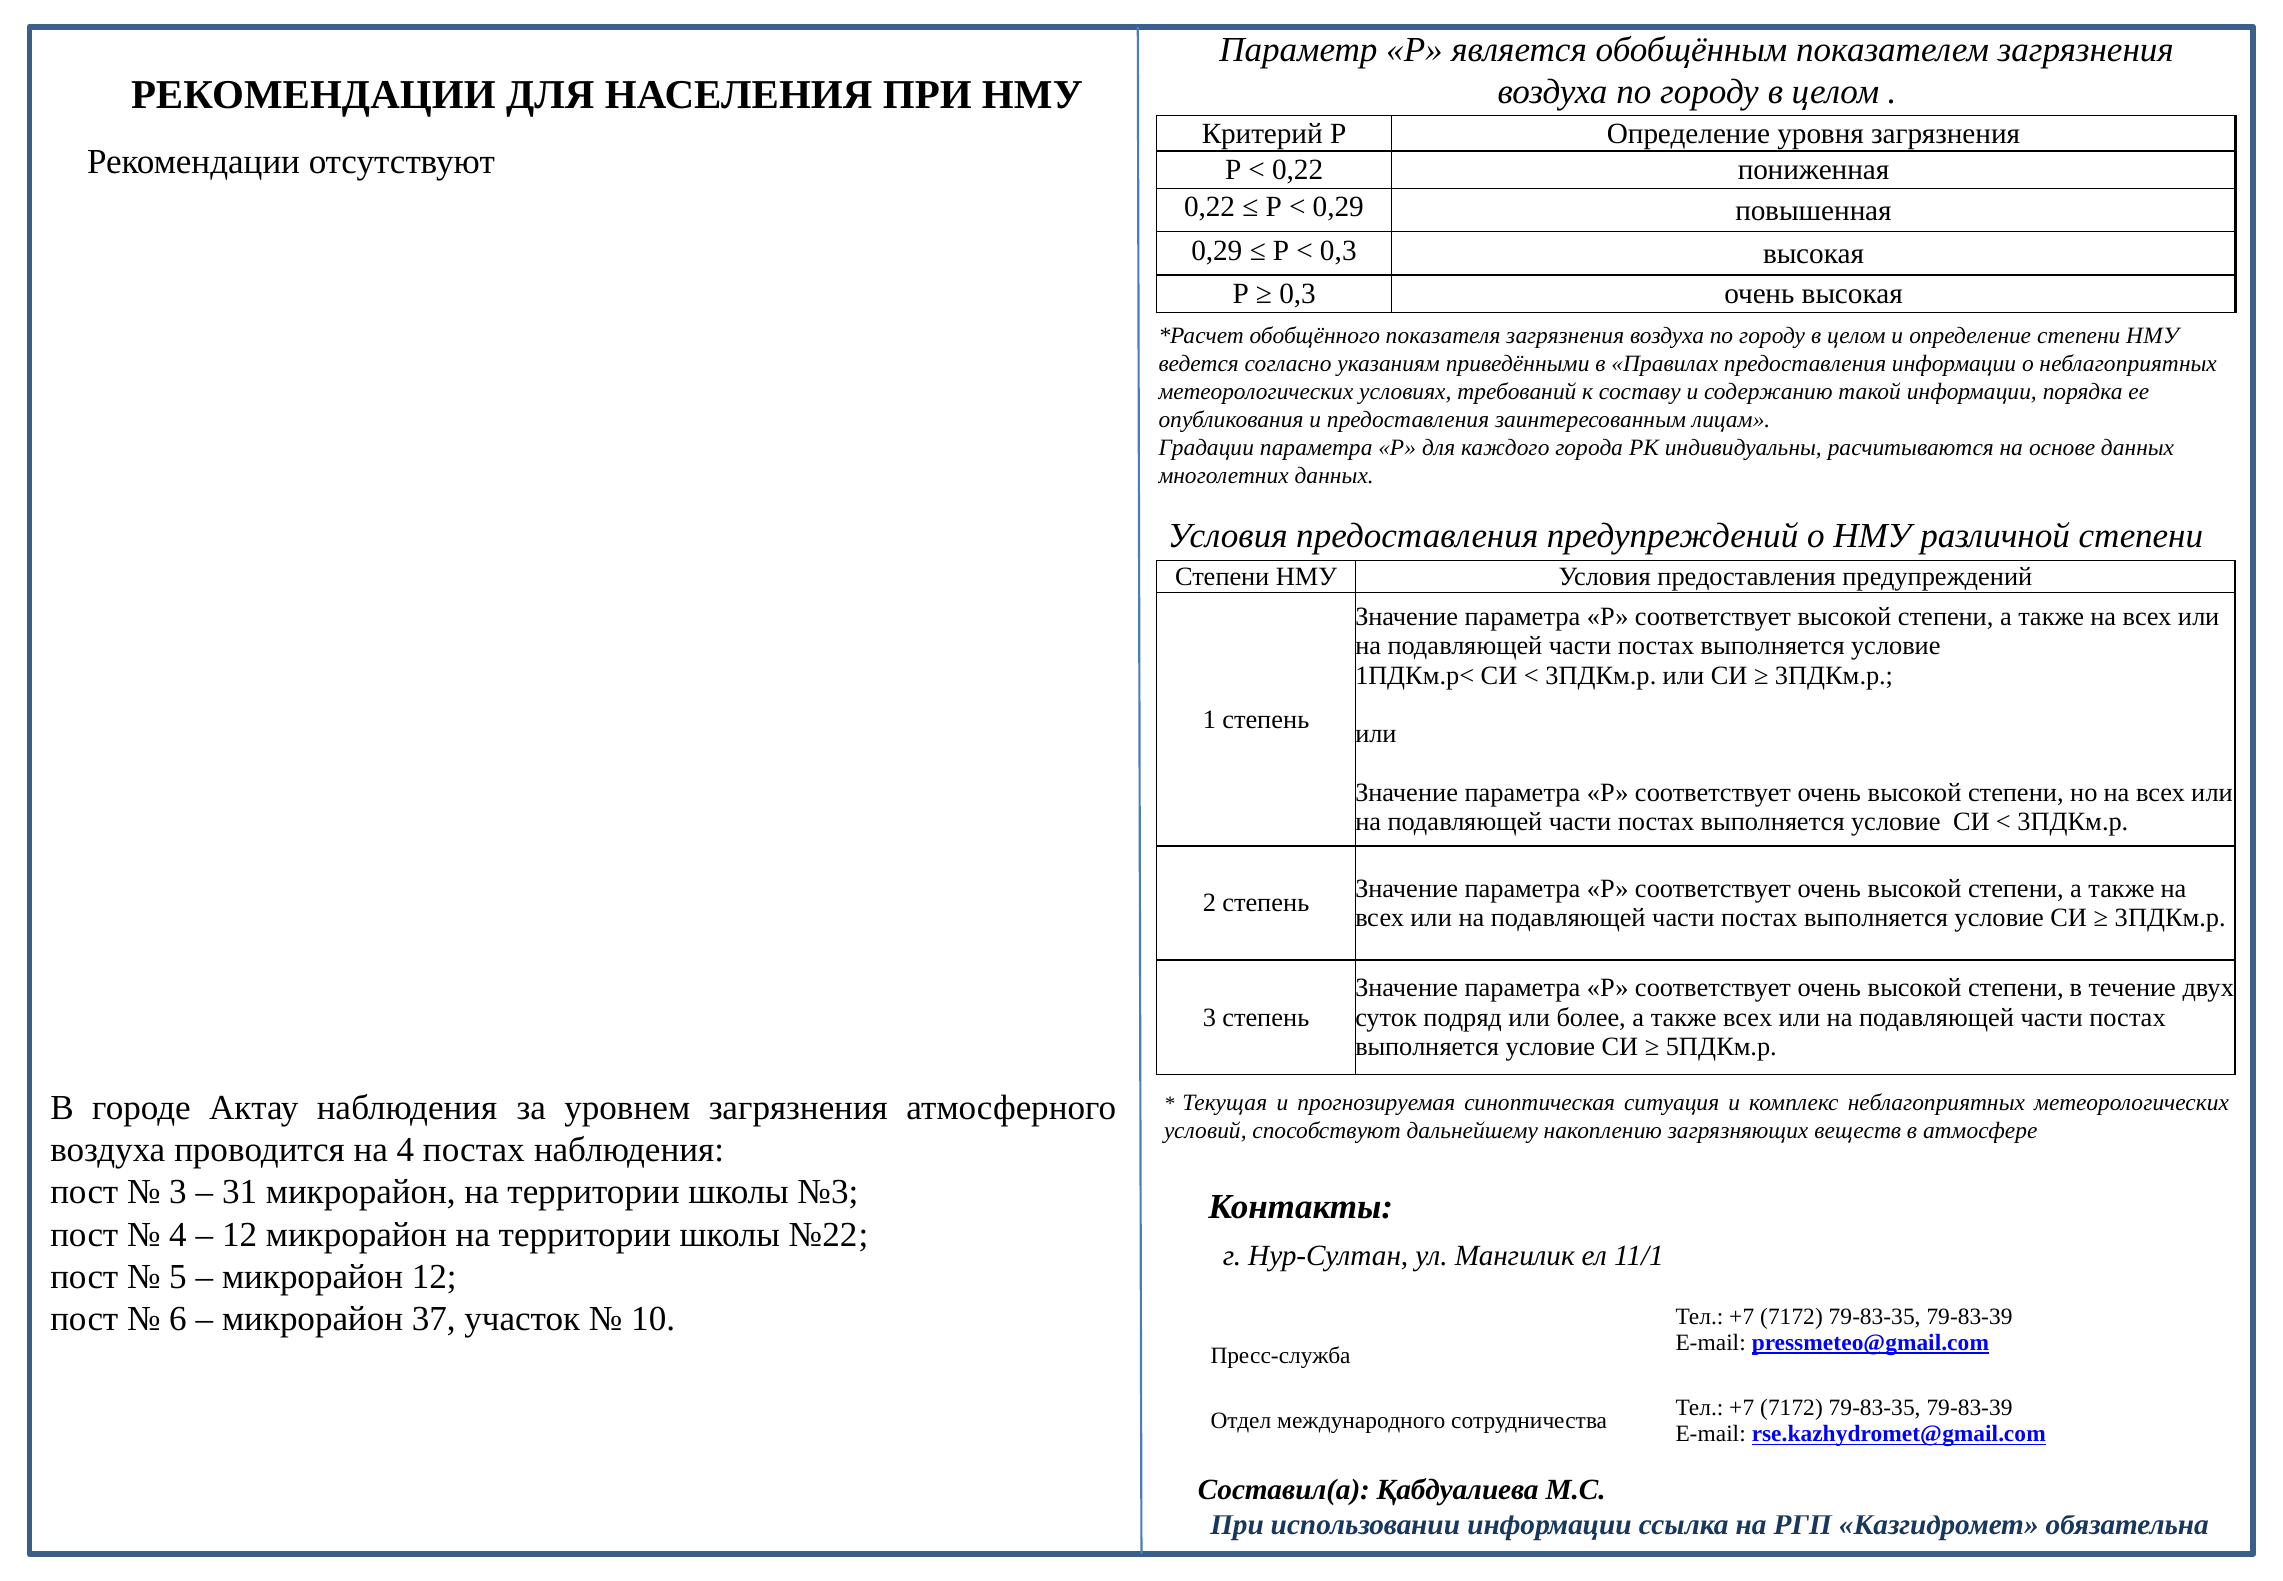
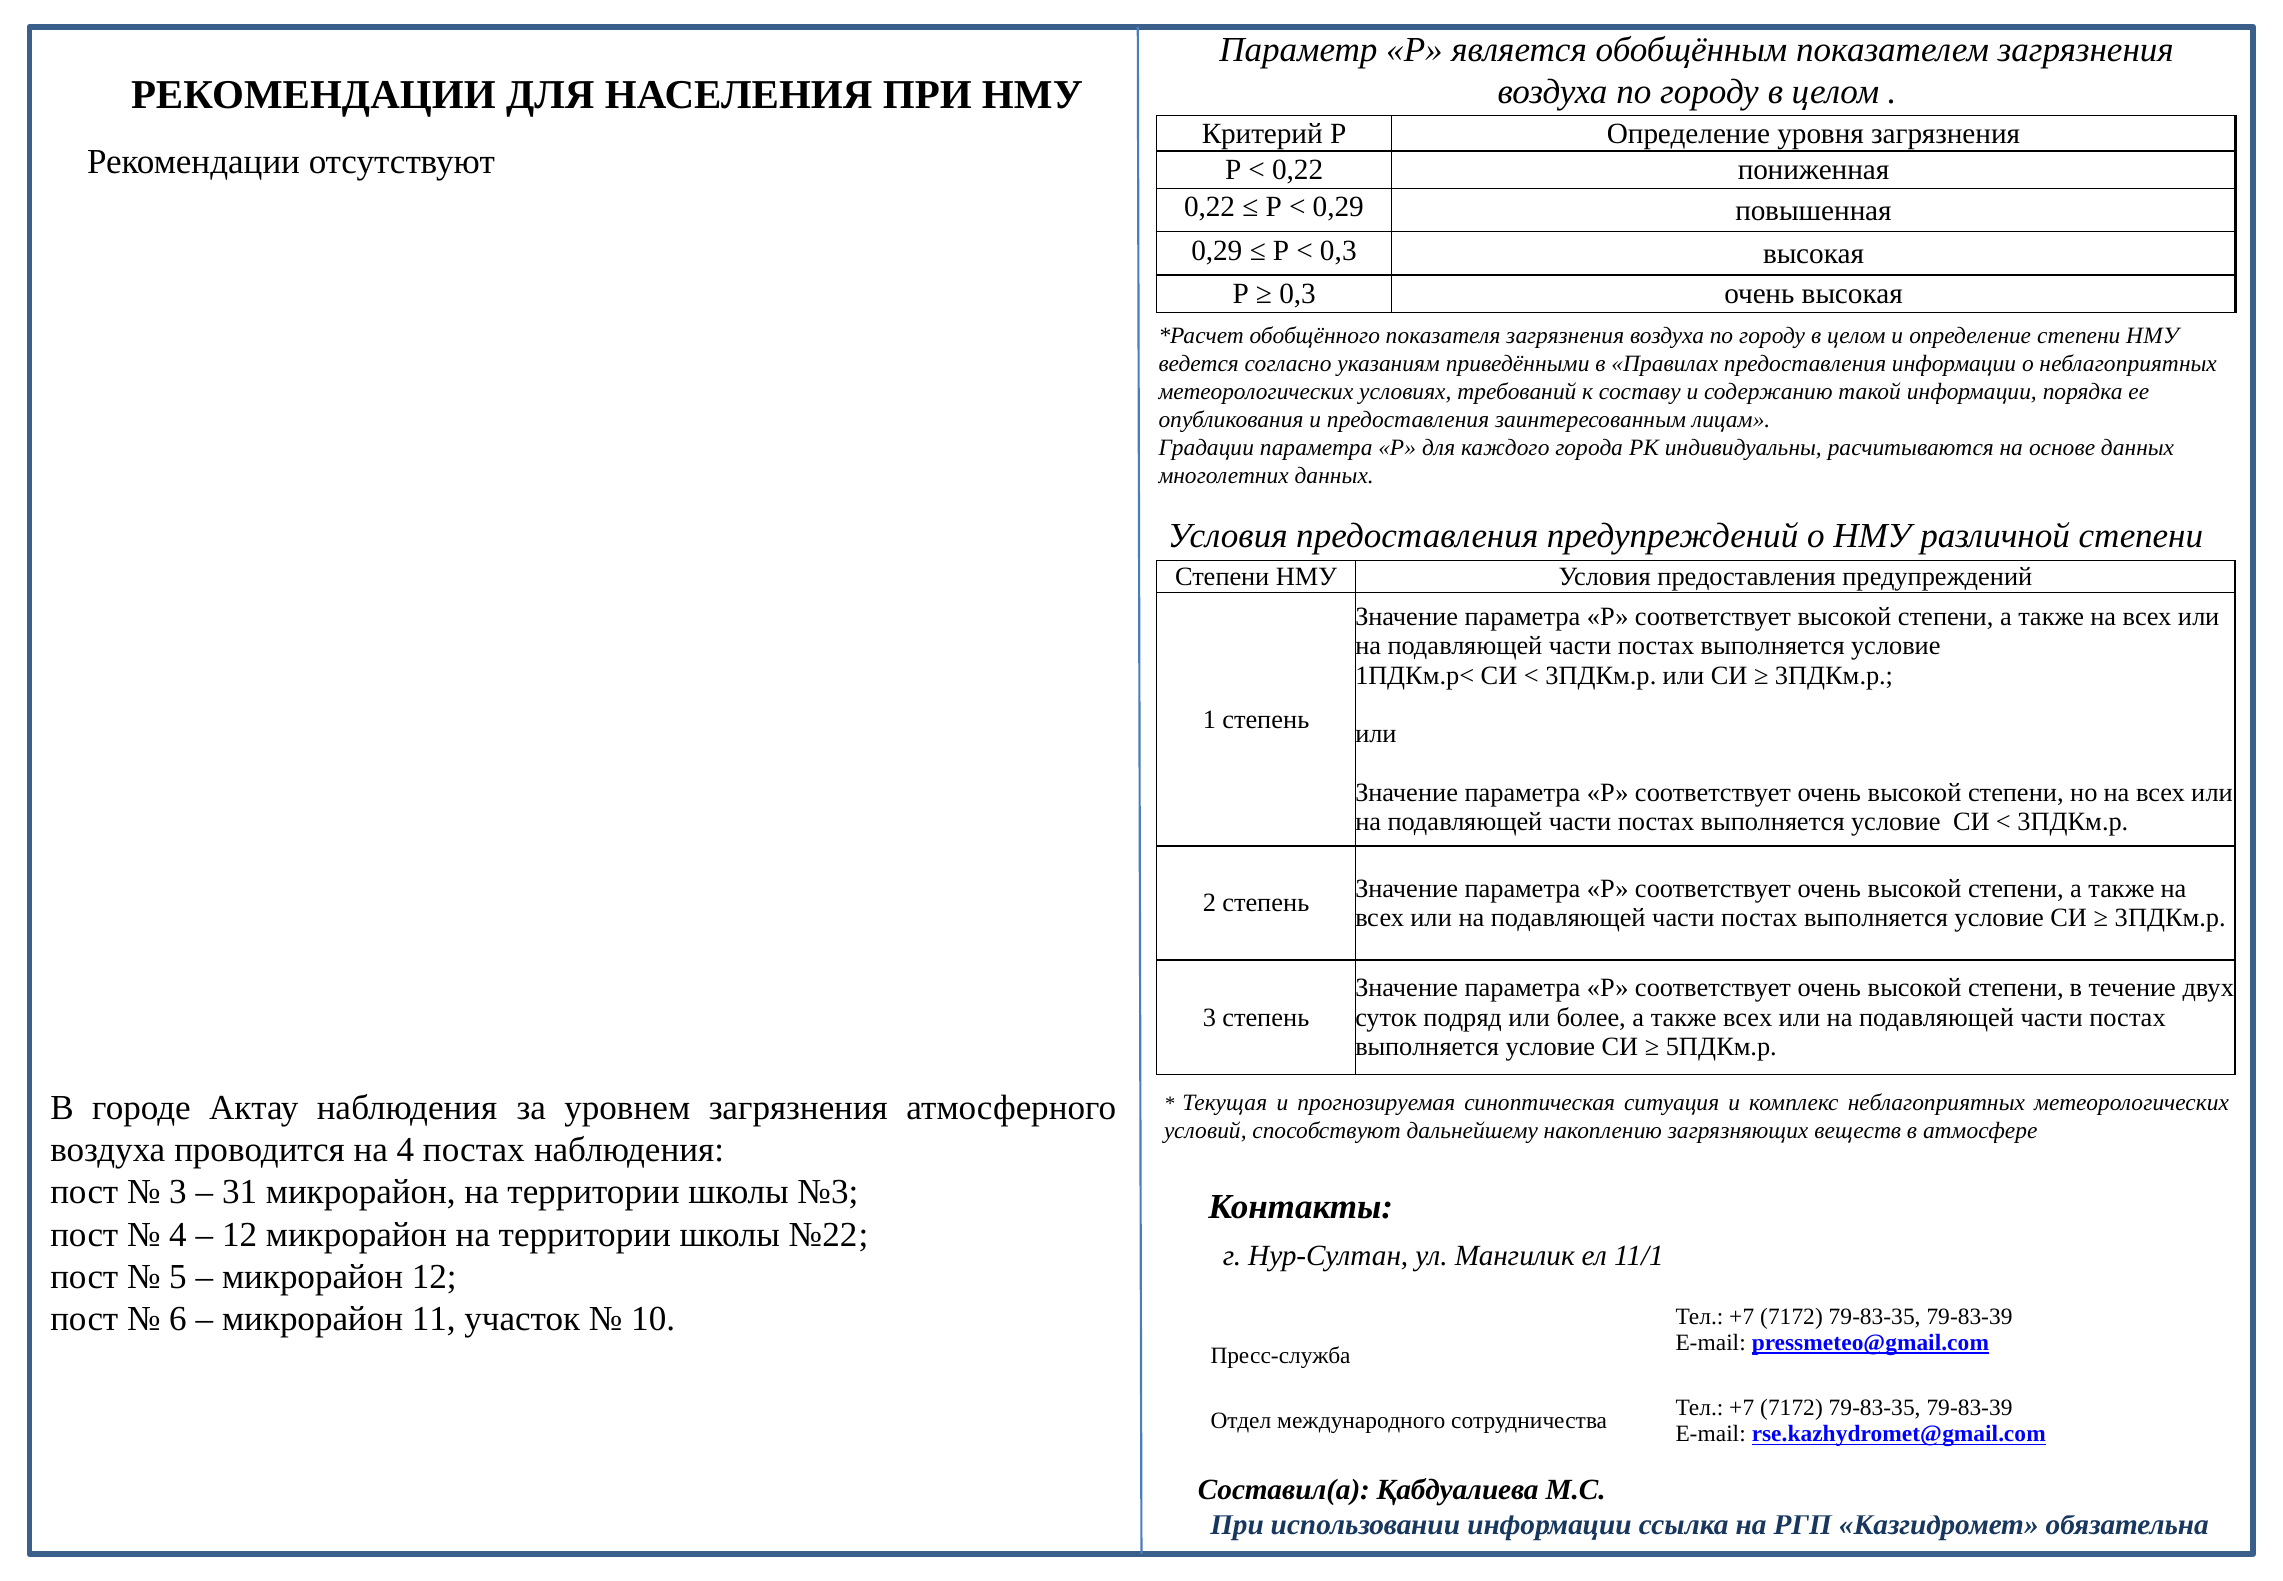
37: 37 -> 11 (434, 1318)
